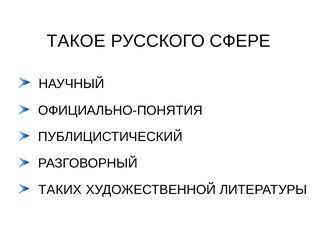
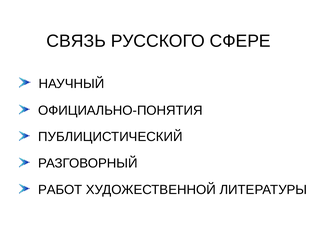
ТАКОЕ: ТАКОЕ -> СВЯЗЬ (76, 41)
ТАКИХ: ТАКИХ -> РАБОТ (60, 190)
